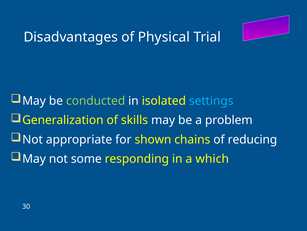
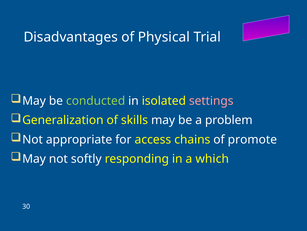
settings colour: light blue -> pink (211, 101)
shown: shown -> access (153, 139)
reducing: reducing -> promote (252, 139)
some: some -> softly (86, 158)
